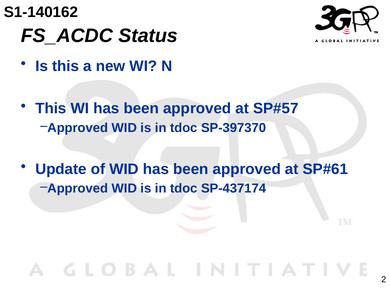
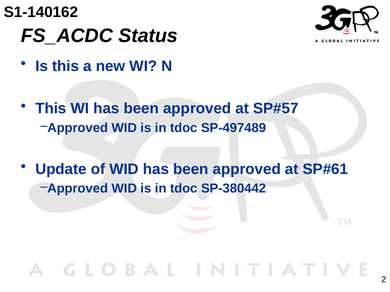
SP-397370: SP-397370 -> SP-497489 (234, 128)
SP-437174: SP-437174 -> SP-380442 (234, 189)
